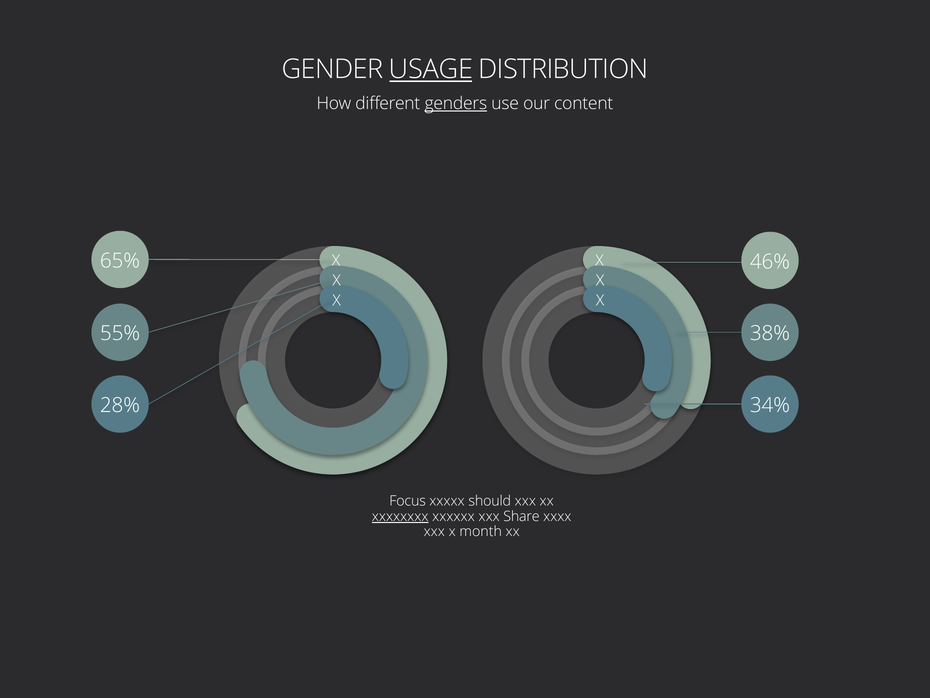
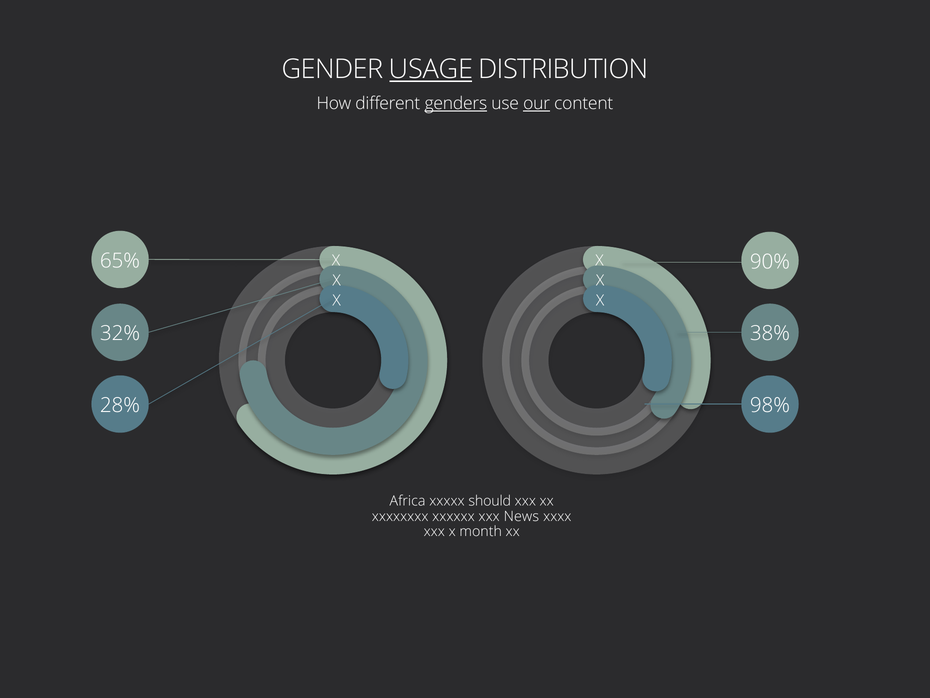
our underline: none -> present (537, 104)
46%: 46% -> 90% (770, 262)
55%: 55% -> 32% (120, 333)
34%: 34% -> 98% (770, 405)
Focus: Focus -> Africa (408, 501)
xxxxxxxx underline: present -> none (400, 516)
Share: Share -> News (521, 516)
